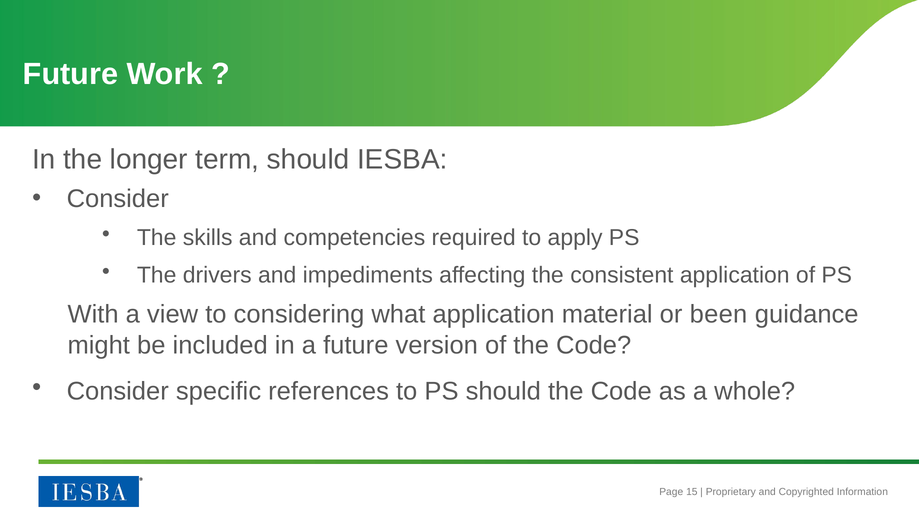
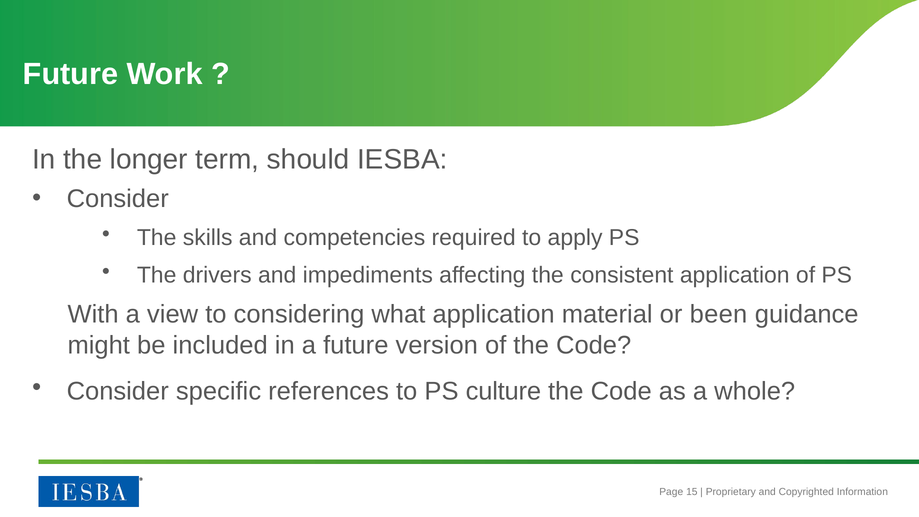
PS should: should -> culture (503, 391)
